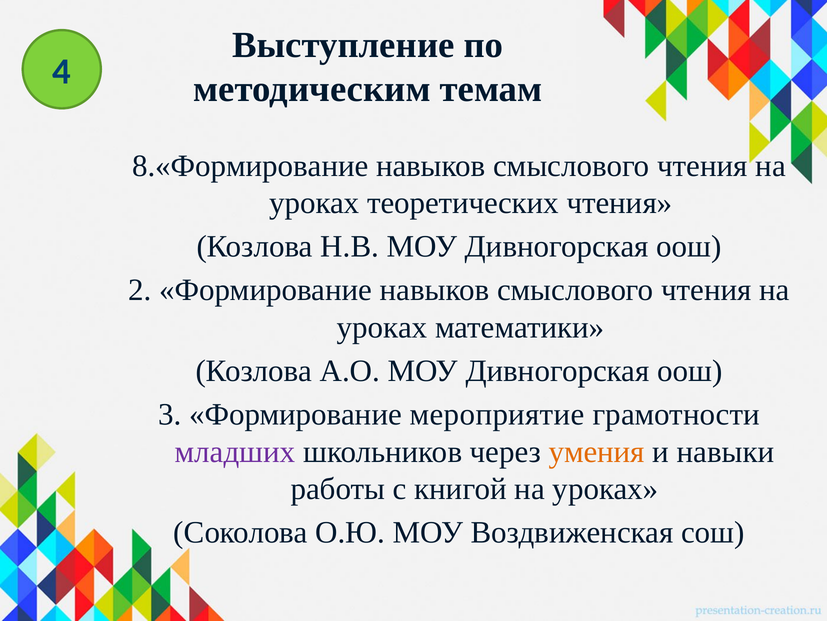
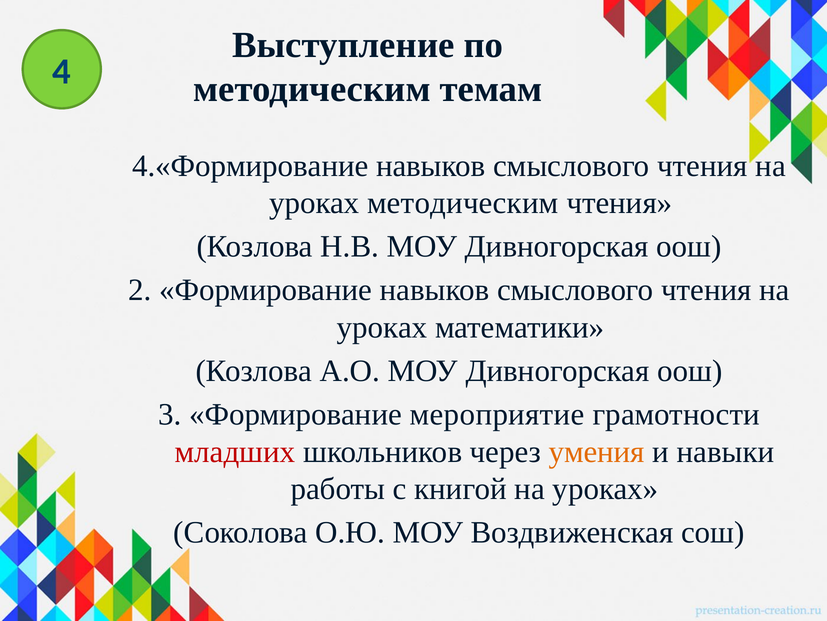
8.«Формирование: 8.«Формирование -> 4.«Формирование (250, 166)
уроках теоретических: теоретических -> методическим (463, 203)
младших colour: purple -> red (235, 451)
